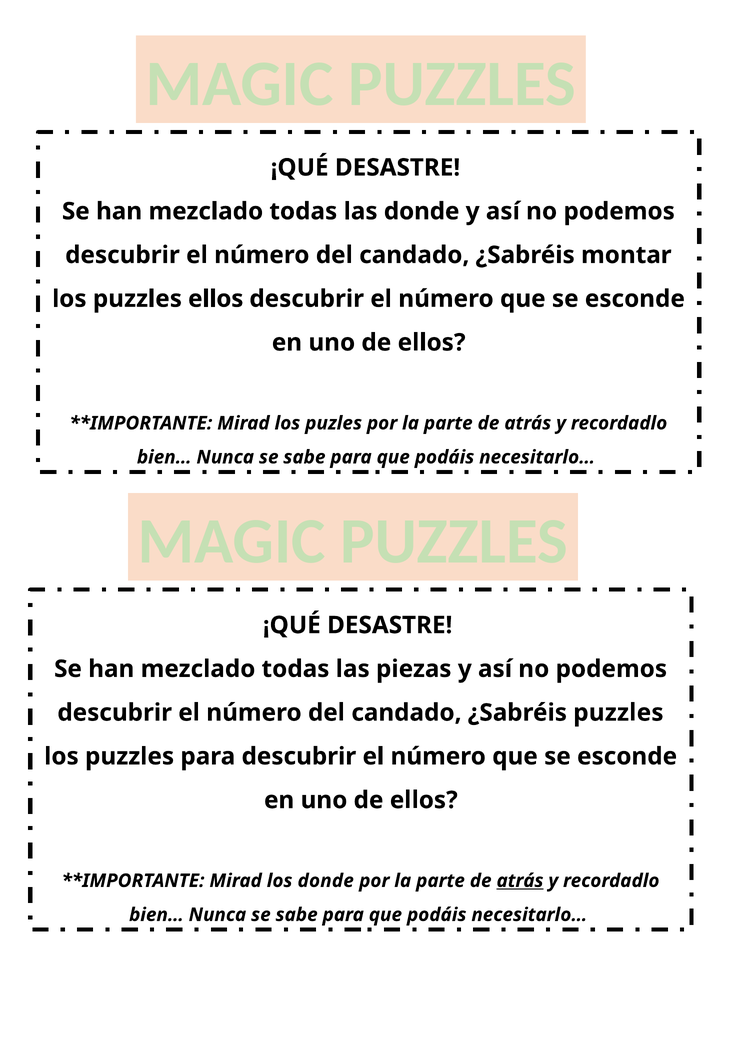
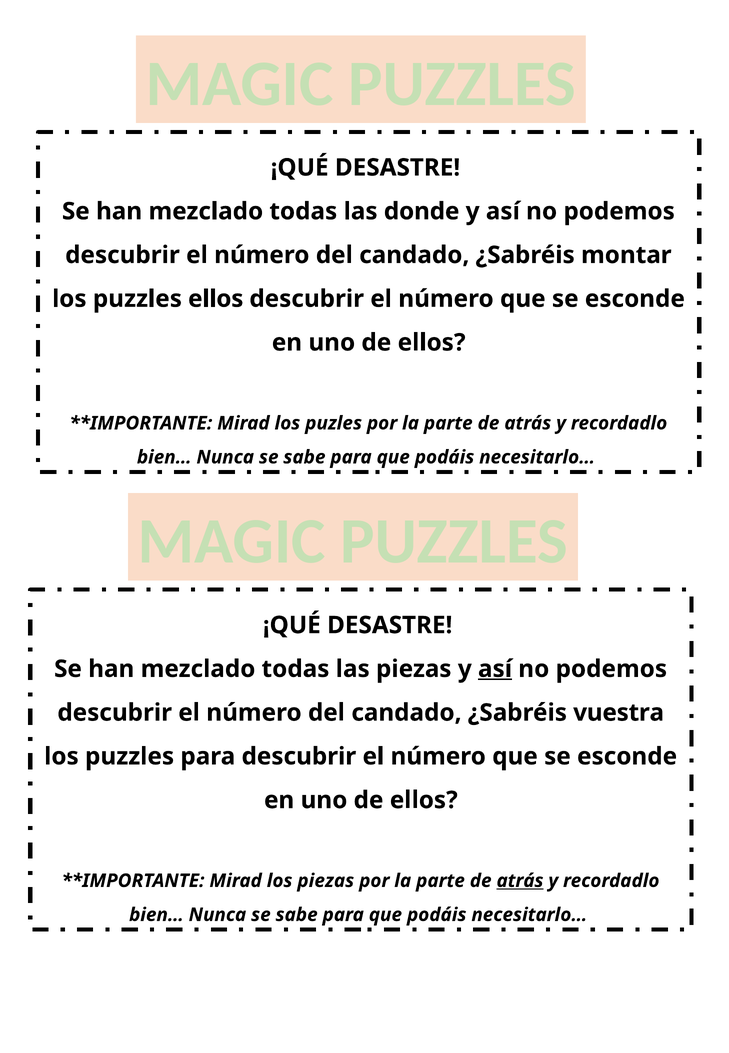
así underline: none -> present (495, 669)
¿Sabréis puzzles: puzzles -> vuestra (619, 713)
los donde: donde -> piezas (326, 881)
